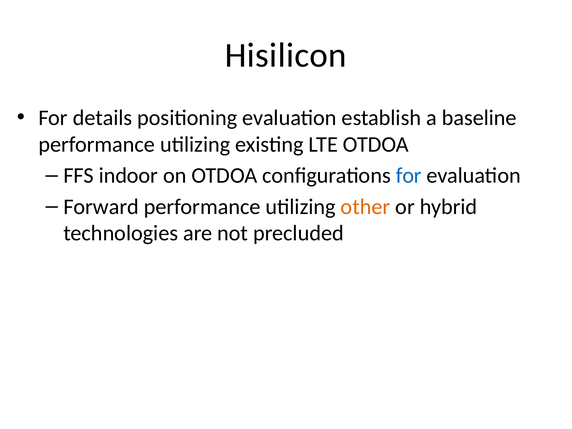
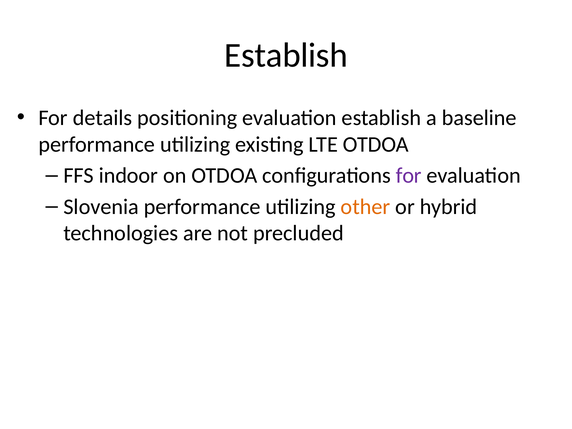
Hisilicon: Hisilicon -> Establish (286, 55)
for colour: blue -> purple (409, 176)
Forward: Forward -> Slovenia (101, 207)
